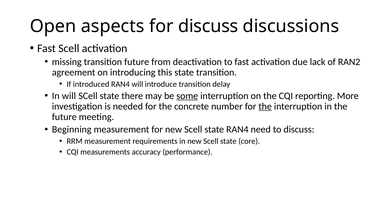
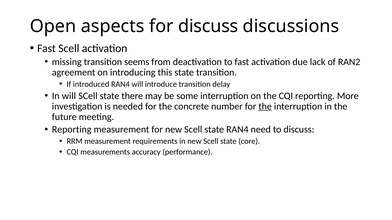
transition future: future -> seems (137, 62)
some underline: present -> none (187, 96)
Beginning: Beginning -> Reporting (72, 130)
